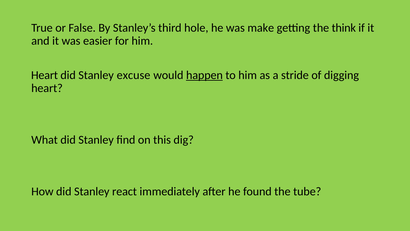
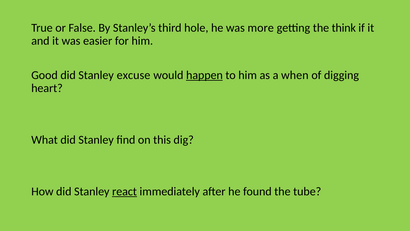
make: make -> more (261, 28)
Heart: Heart -> Good (44, 75)
stride: stride -> when (295, 75)
react underline: none -> present (125, 191)
